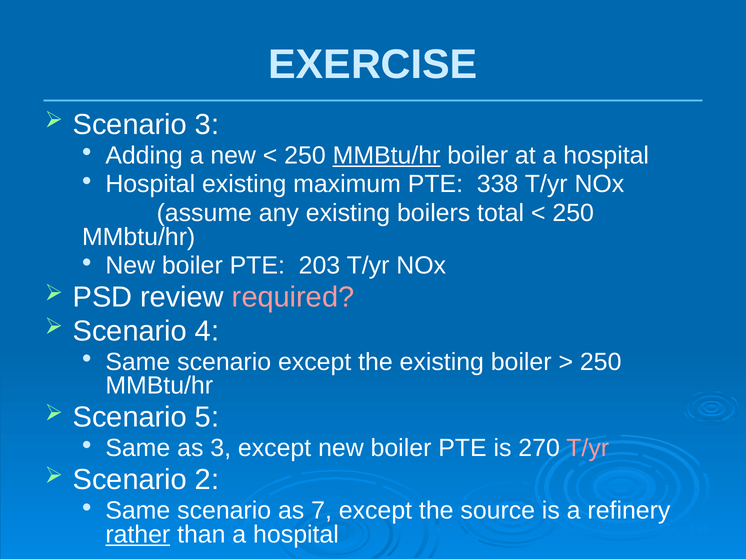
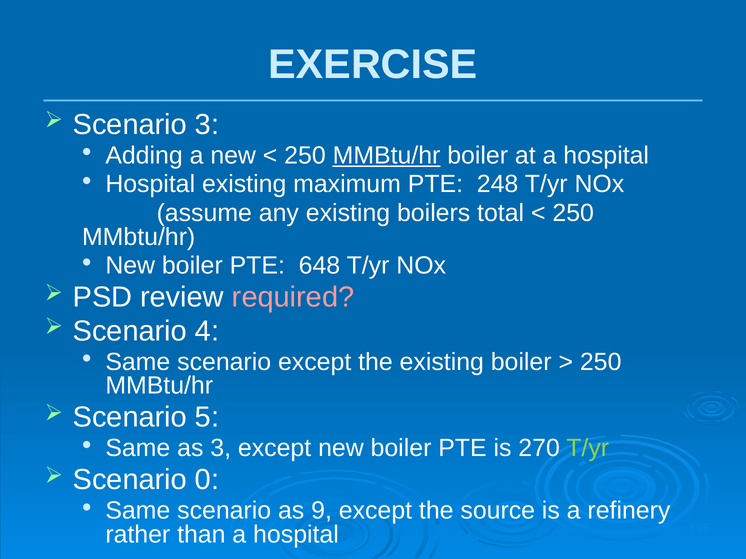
338: 338 -> 248 (498, 184)
203: 203 -> 648 (319, 266)
T/yr colour: pink -> light green (588, 449)
2: 2 -> 0 (207, 480)
7: 7 -> 9 (322, 511)
rather underline: present -> none (138, 535)
